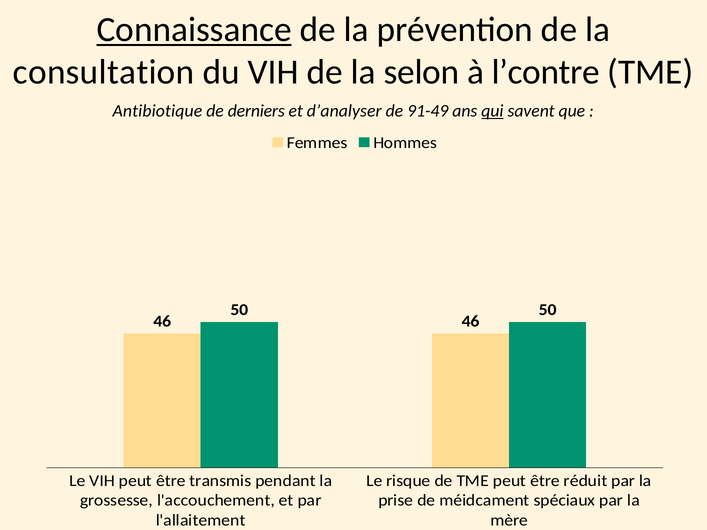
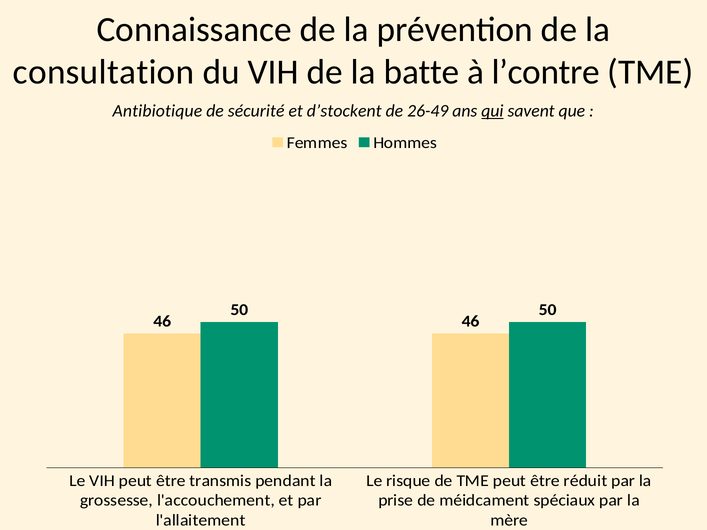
Connaissance underline: present -> none (194, 30)
selon: selon -> batte (422, 72)
derniers: derniers -> sécurité (256, 111)
d’analyser: d’analyser -> d’stockent (344, 111)
91-49: 91-49 -> 26-49 (428, 111)
